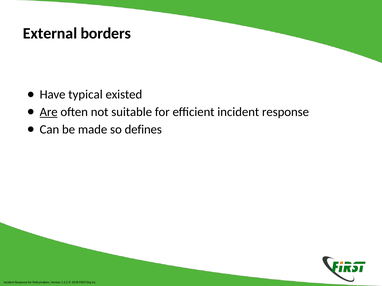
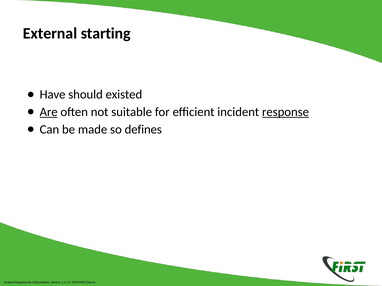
borders: borders -> starting (106, 34)
typical: typical -> should (86, 95)
response underline: none -> present (286, 112)
